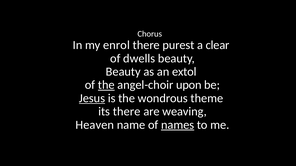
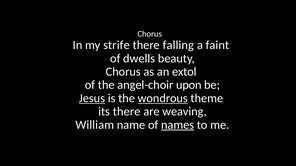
enrol: enrol -> strife (116, 45)
purest: purest -> falling (178, 45)
clear: clear -> faint (217, 45)
Beauty: Beauty -> Chorus (123, 72)
the underline: present -> none (106, 85)
wondrous underline: none -> present (163, 98)
Heaven: Heaven -> William (95, 125)
